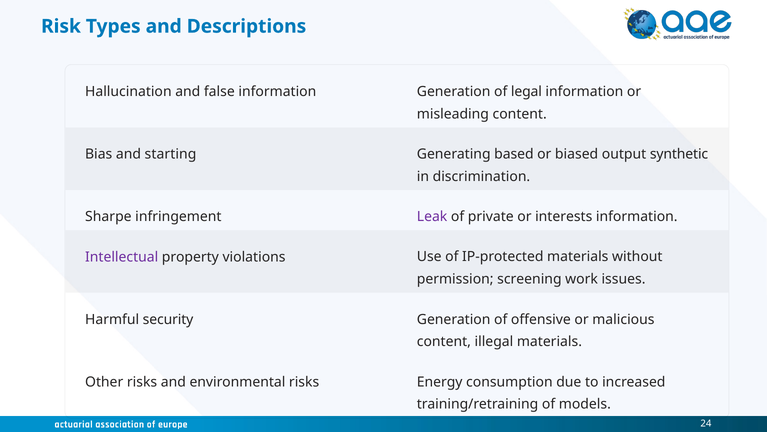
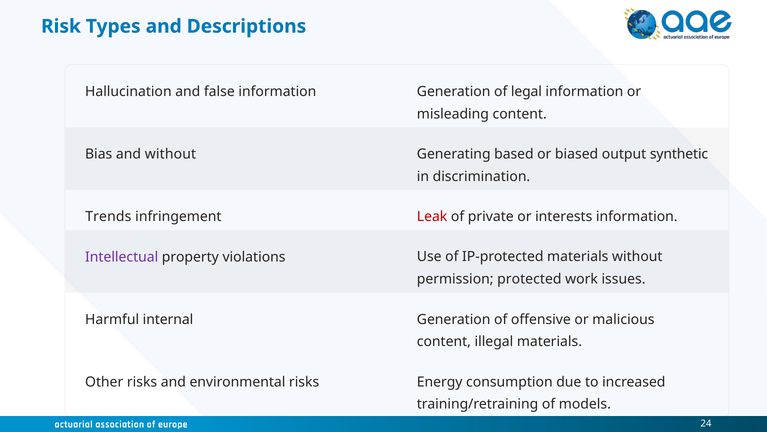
and starting: starting -> without (170, 154)
Sharpe: Sharpe -> Trends (108, 216)
Leak colour: purple -> red (432, 216)
screening: screening -> protected (529, 279)
security: security -> internal (168, 319)
